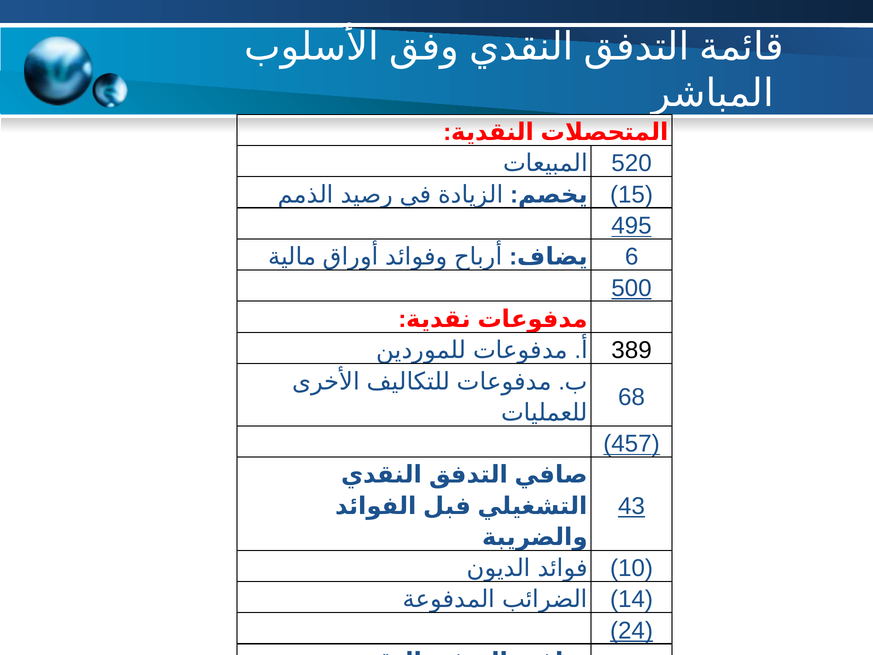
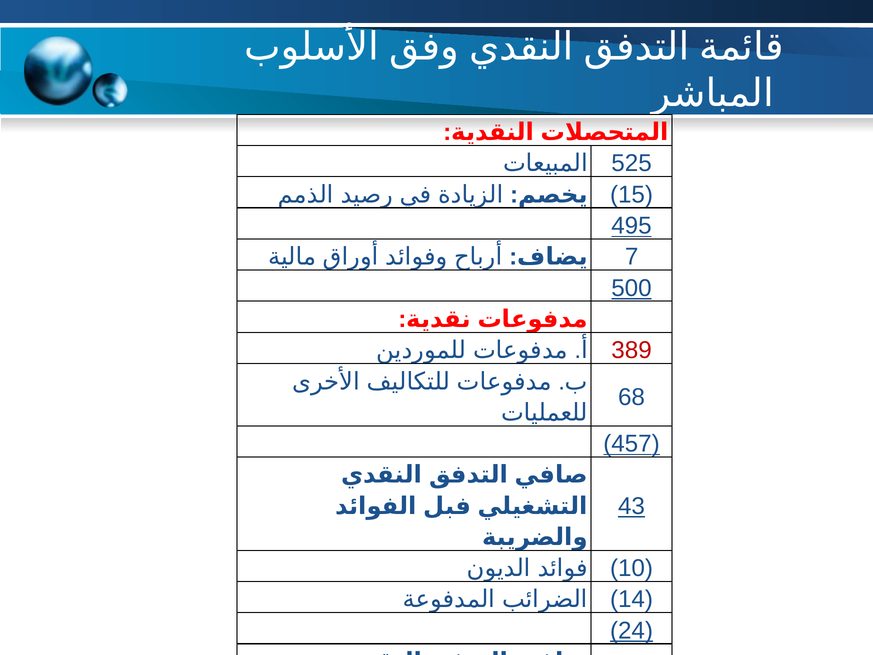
520: 520 -> 525 (632, 163)
6: 6 -> 7 (632, 257)
389 colour: black -> red (632, 350)
